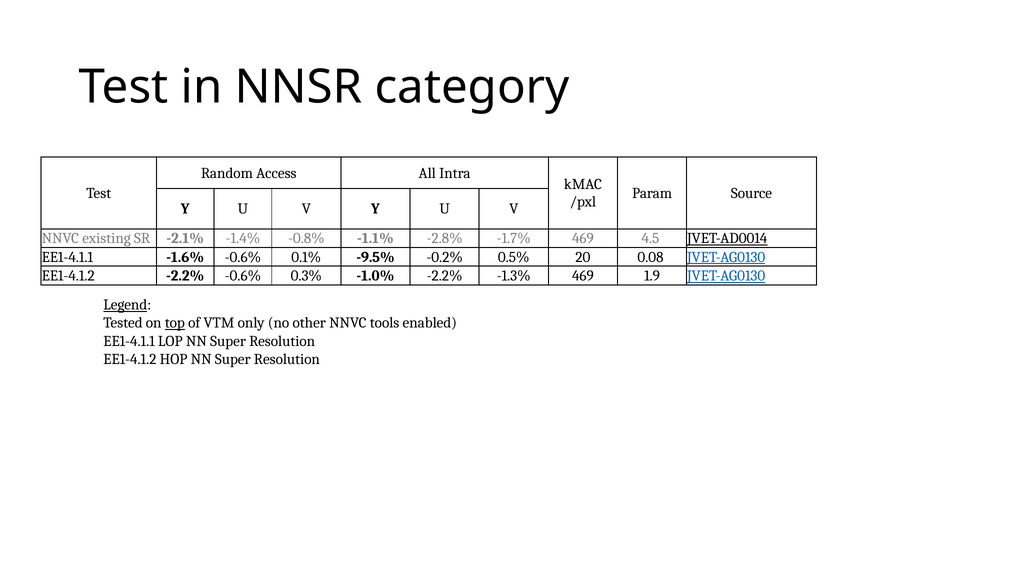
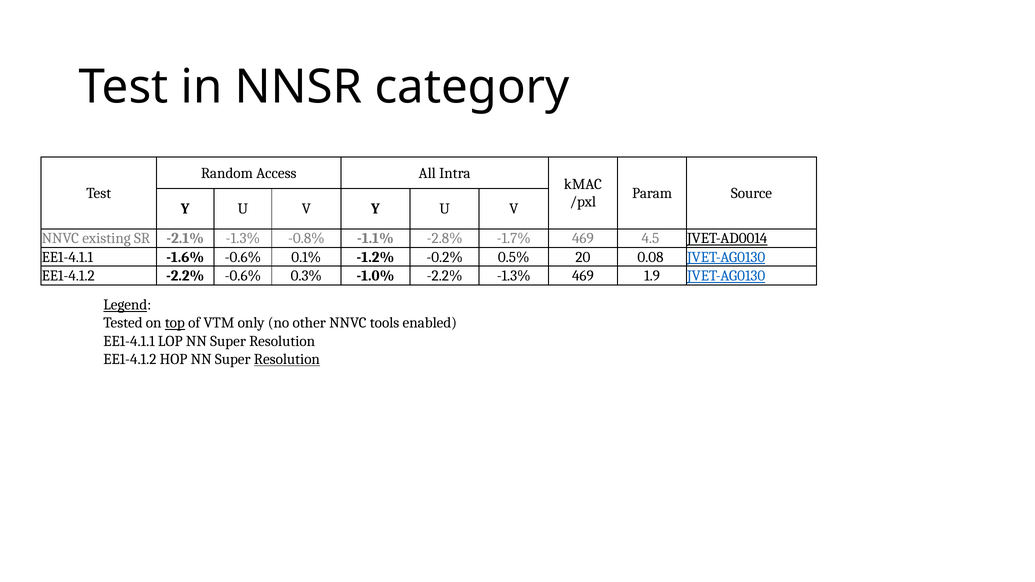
-2.1% -1.4%: -1.4% -> -1.3% (243, 238)
-9.5%: -9.5% -> -1.2% (375, 257)
Resolution underline: none -> present (287, 359)
